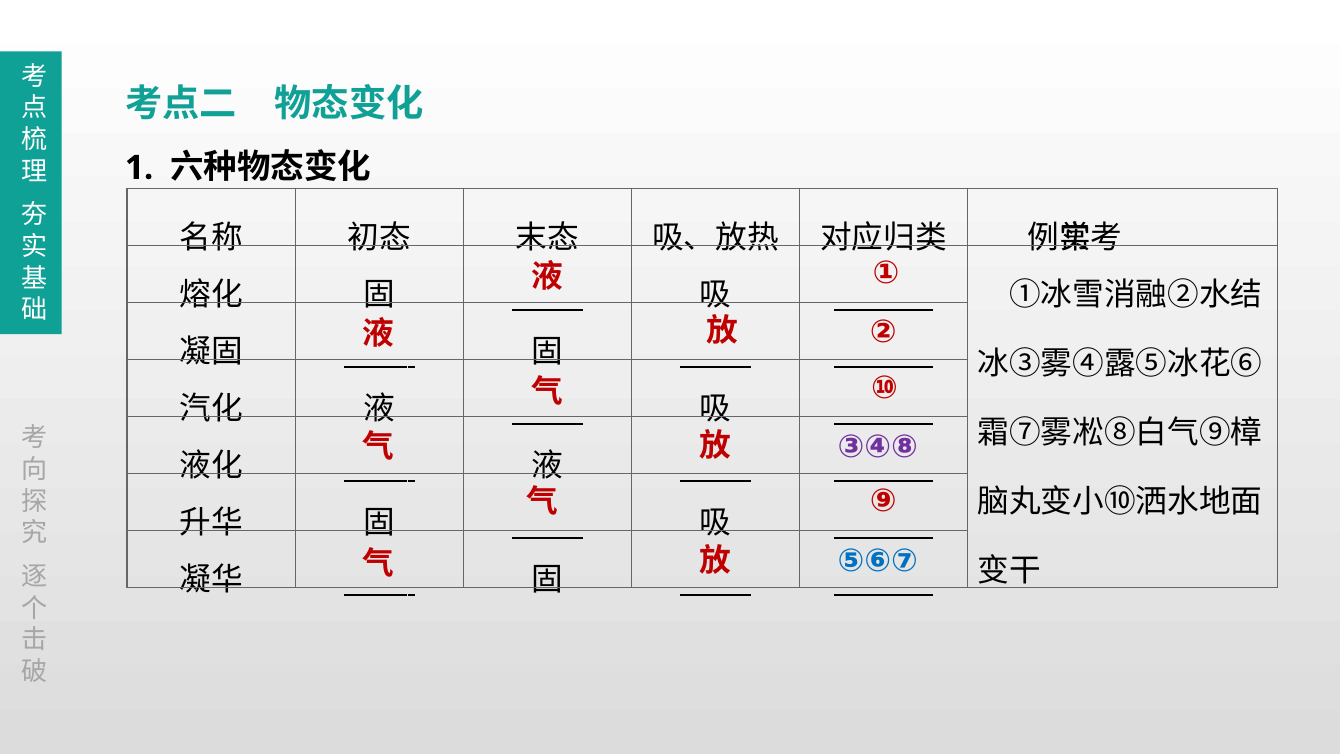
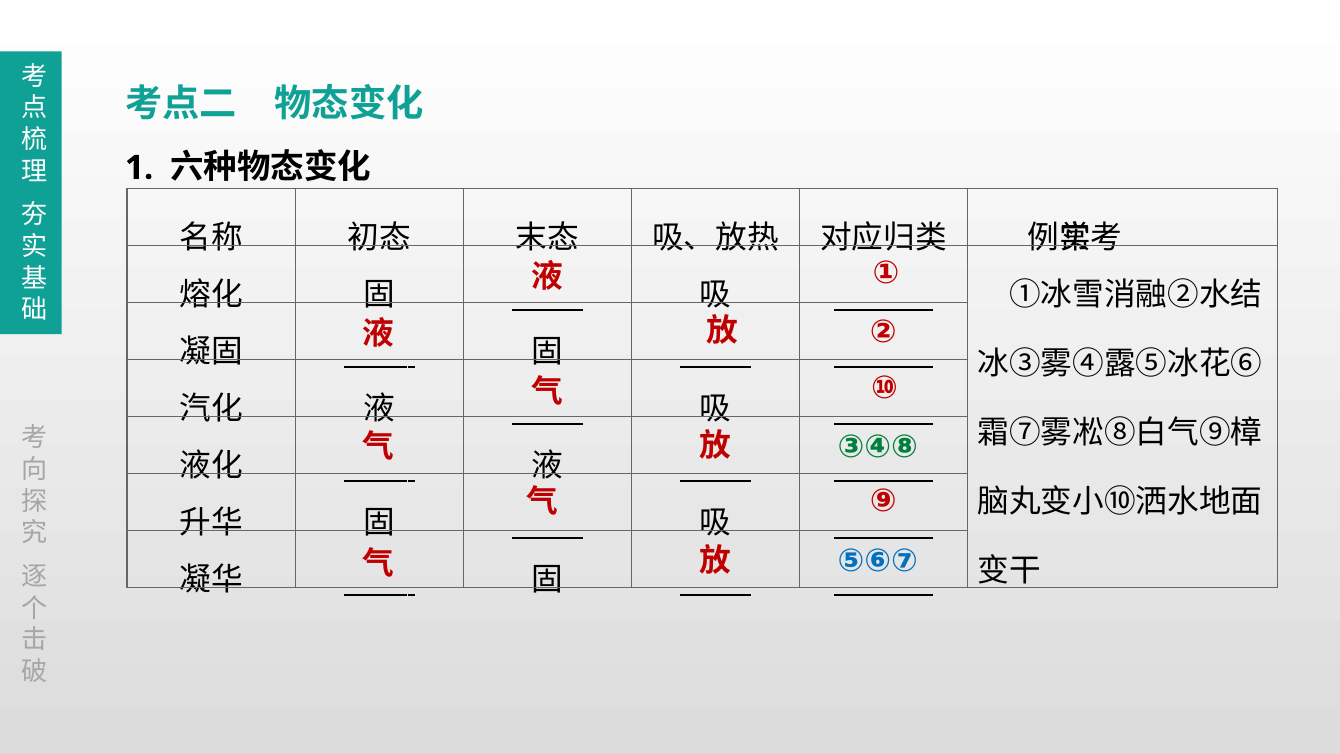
③④⑧ colour: purple -> green (878, 447)
